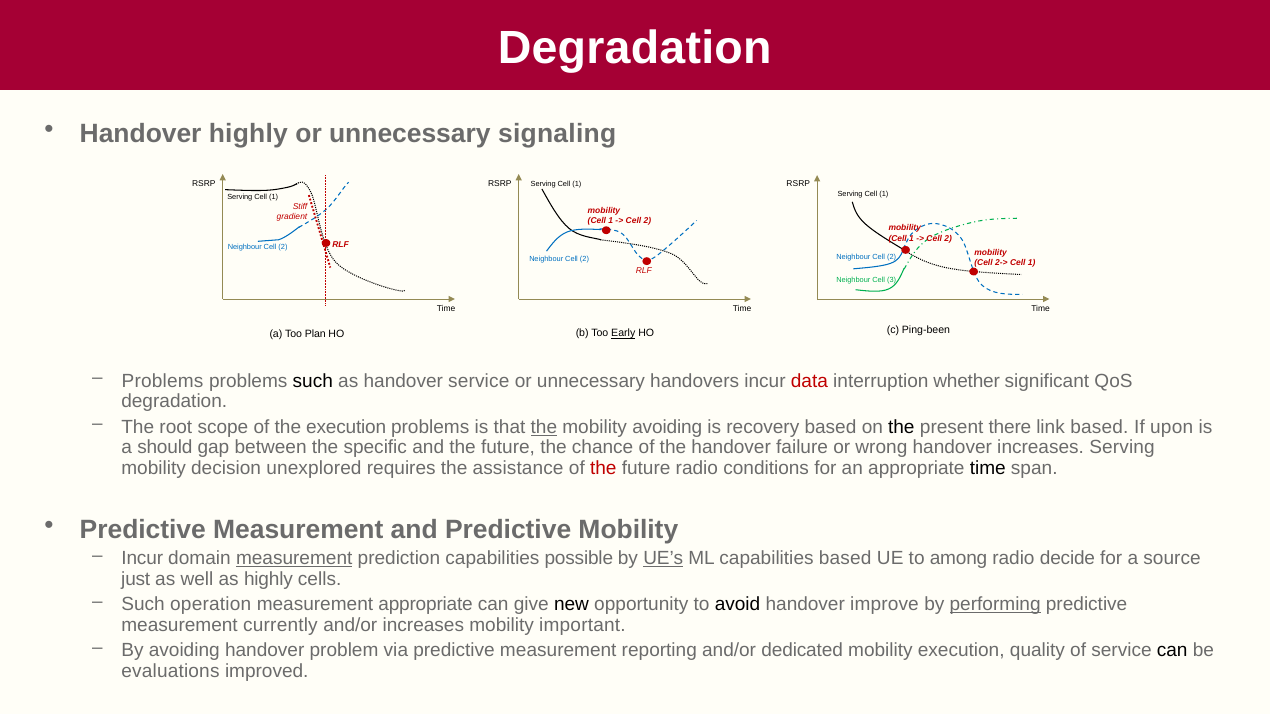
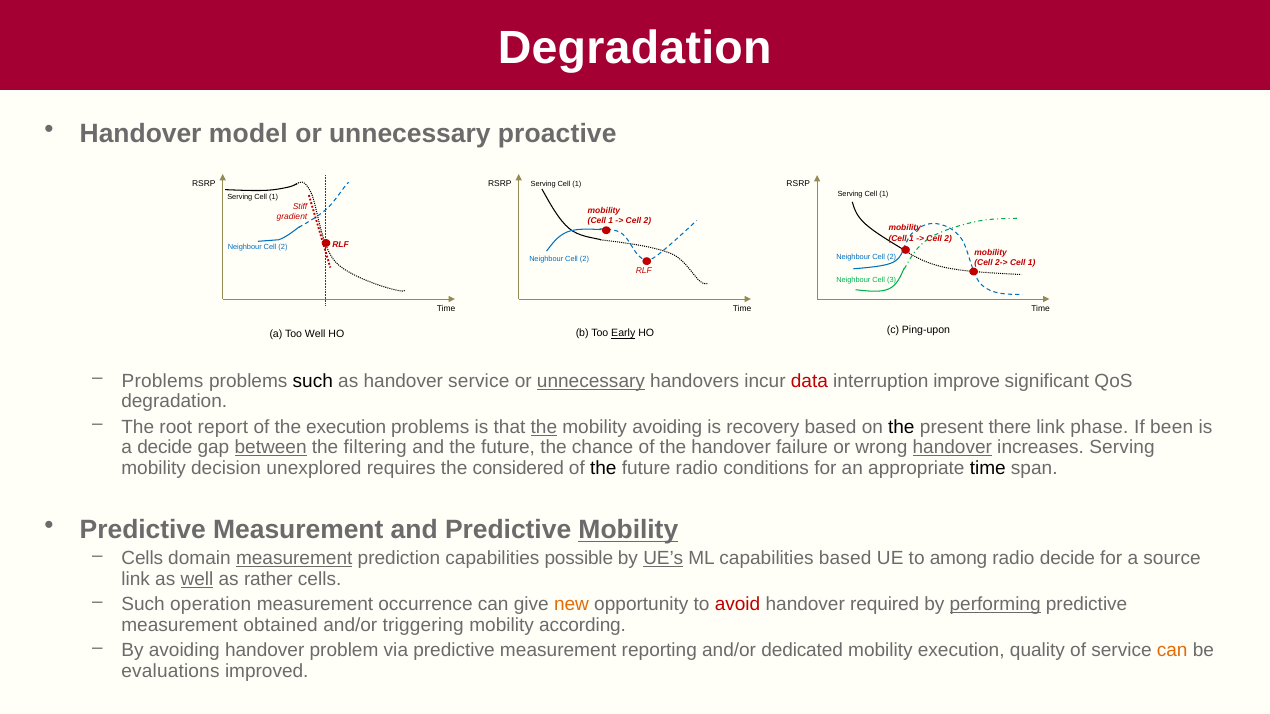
Handover highly: highly -> model (248, 134)
signaling: signaling -> proactive (557, 134)
Ping-been: Ping-been -> Ping-upon (926, 330)
Too Plan: Plan -> Well (315, 334)
unnecessary underline: none -> present (591, 381)
whether: whether -> improve (967, 381)
scope: scope -> report (223, 427)
link based: based -> phase (1099, 427)
upon: upon -> been (1172, 427)
a should: should -> decide (165, 448)
between underline: none -> present (271, 448)
specific: specific -> filtering (375, 448)
handover underline: none -> present (952, 448)
assistance: assistance -> considered (518, 468)
the colour: red -> black (603, 468)
Mobility underline: none -> present (628, 530)
Incur: Incur -> Cells (142, 559)
just: just -> link (136, 579)
well underline: none -> present (197, 579)
as highly: highly -> rather (268, 579)
measurement appropriate: appropriate -> occurrence (425, 605)
new colour: black -> orange (571, 605)
avoid colour: black -> red (738, 605)
improve: improve -> required (885, 605)
currently: currently -> obtained (280, 625)
and/or increases: increases -> triggering (423, 625)
important: important -> according (583, 625)
can colour: black -> orange (1172, 651)
